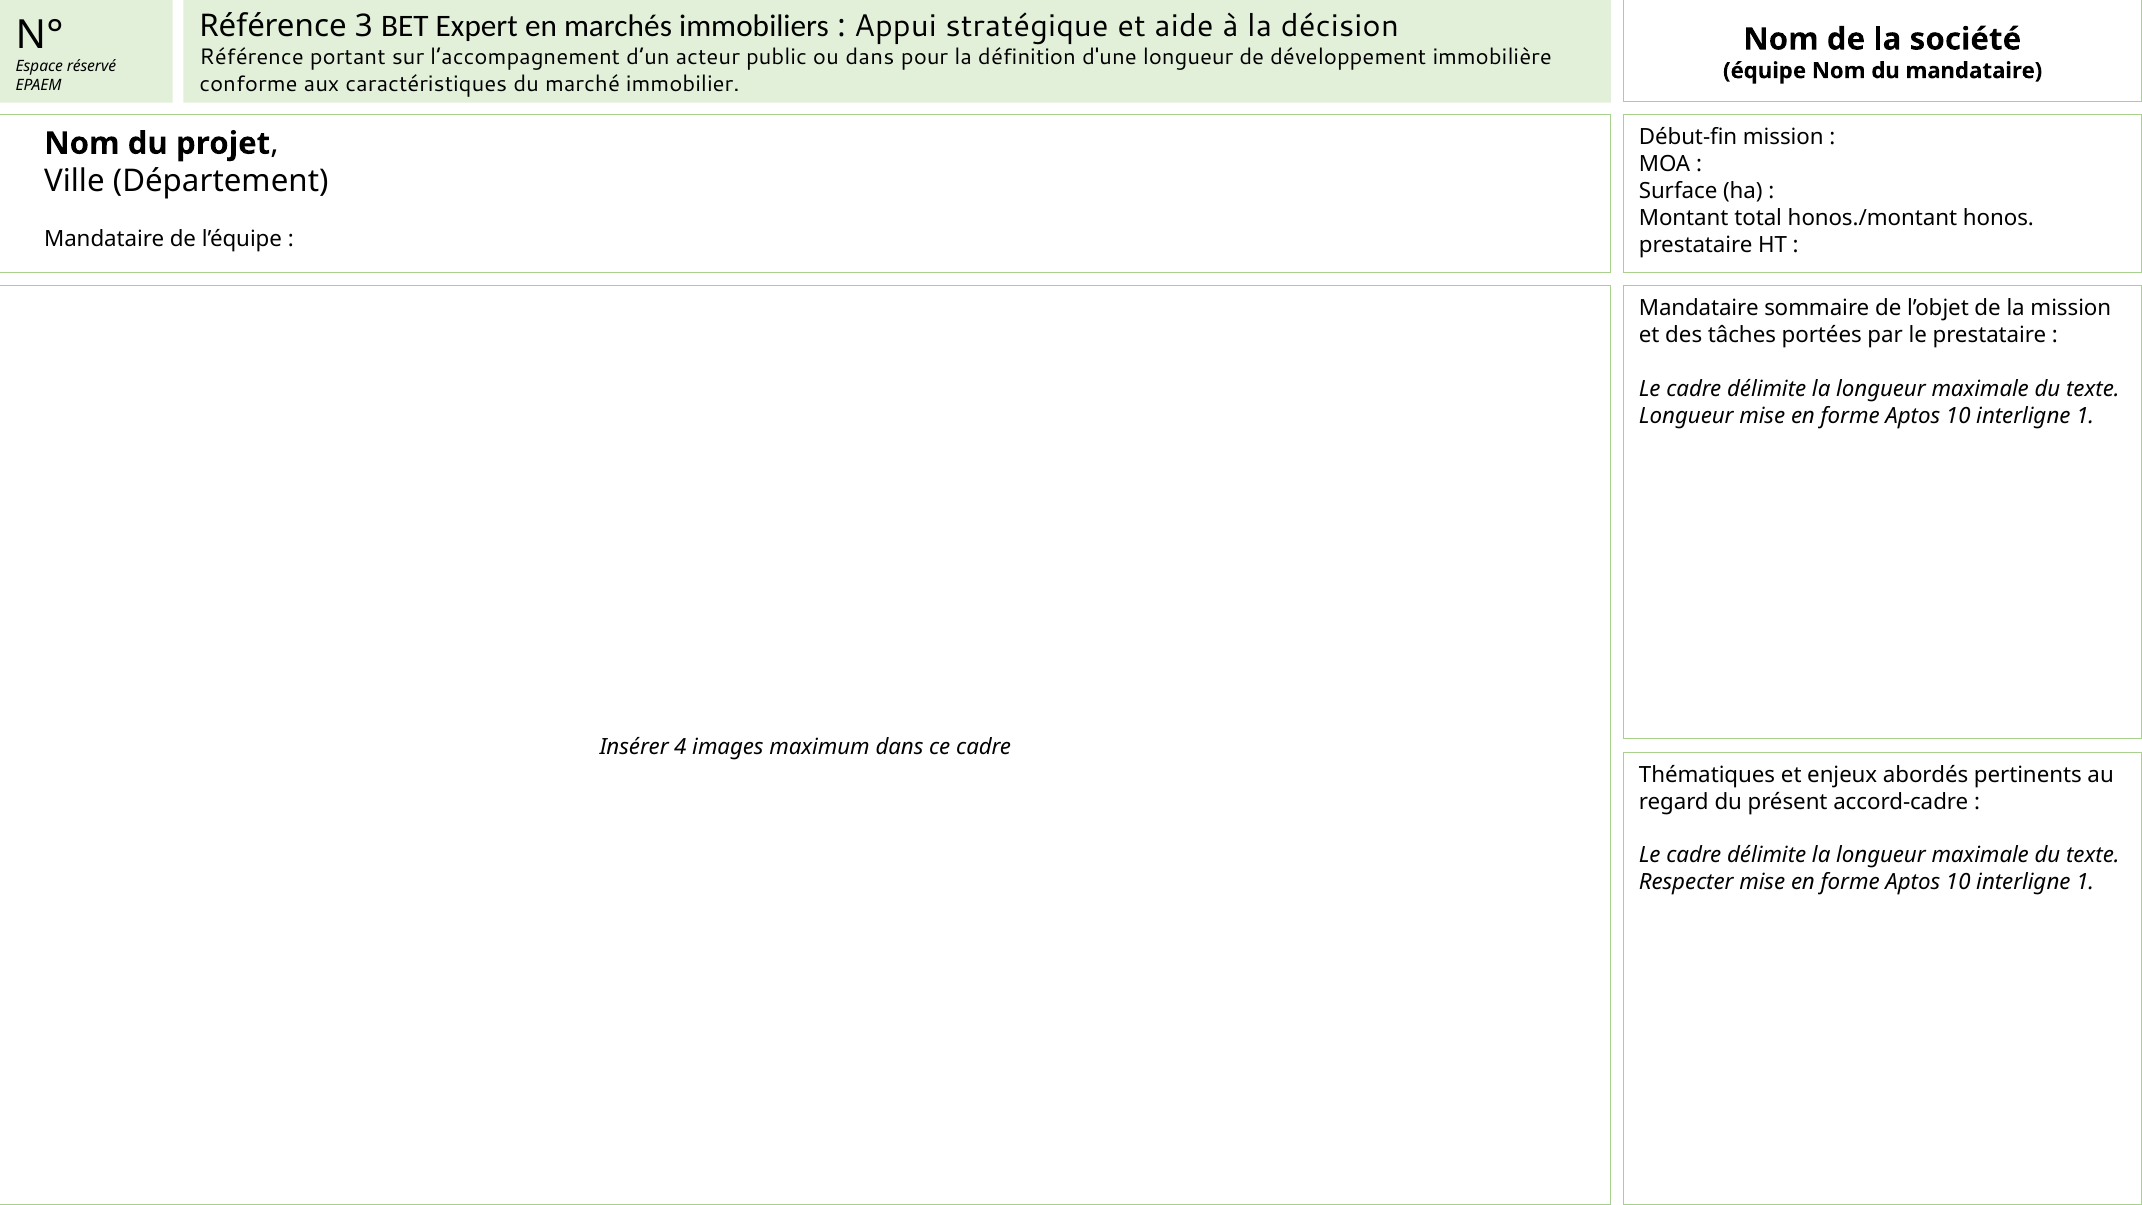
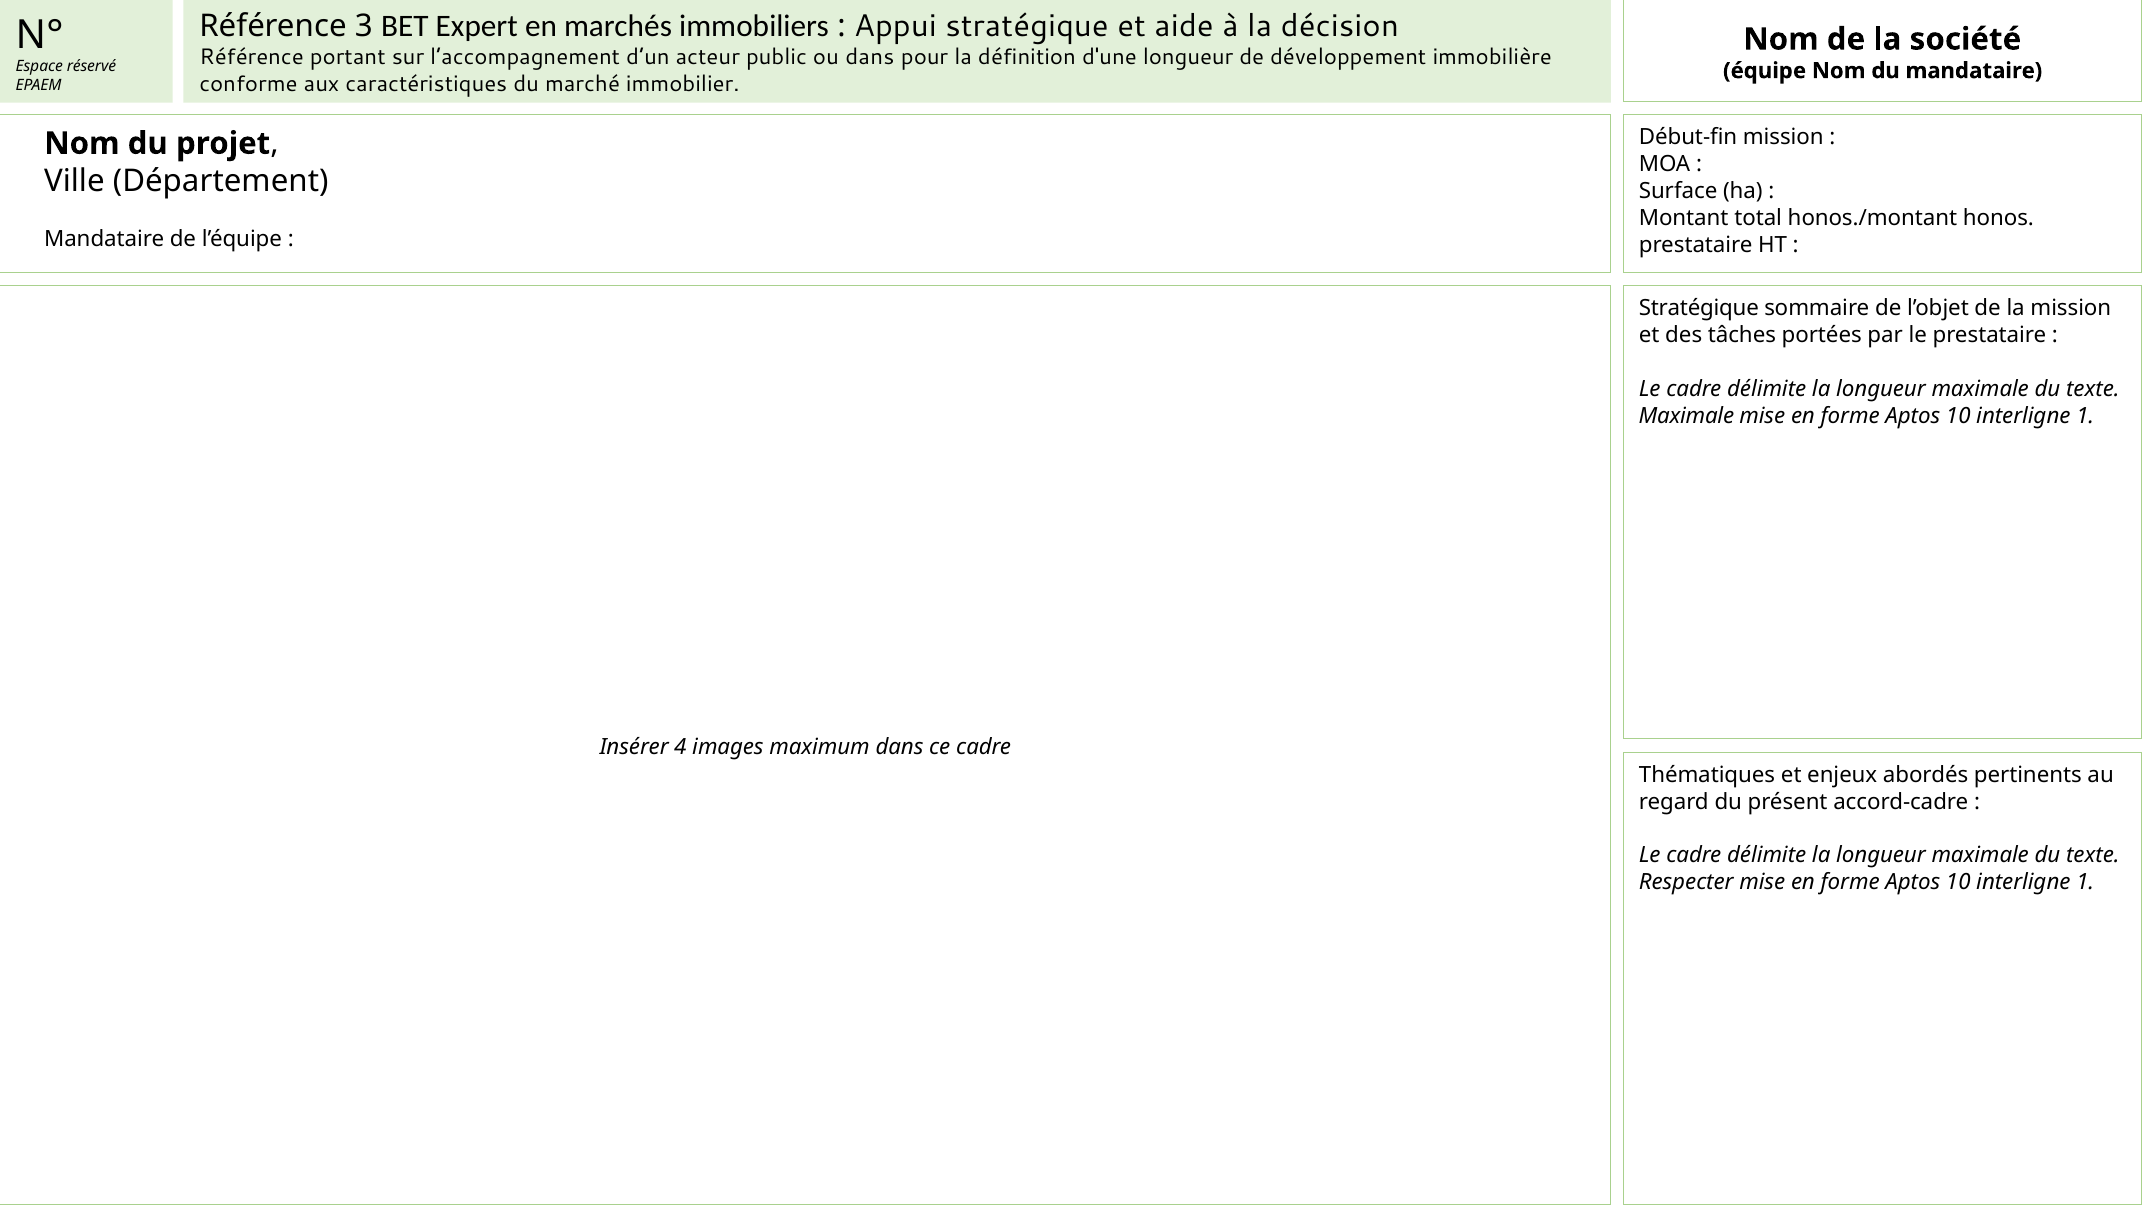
Mandataire: Mandataire -> Stratégique (1699, 309)
Longueur: Longueur -> Maximale (1686, 416)
